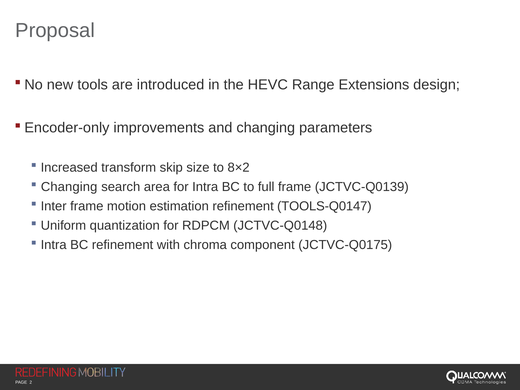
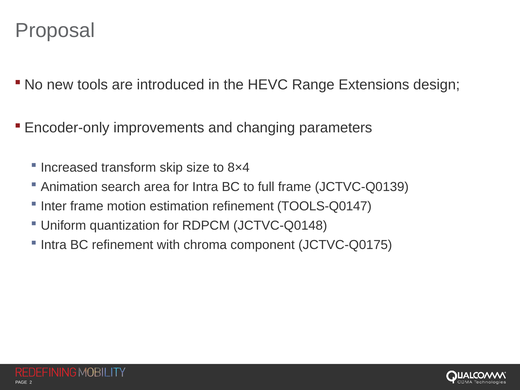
8×2: 8×2 -> 8×4 (239, 167)
Changing: Changing -> Animation (69, 187)
